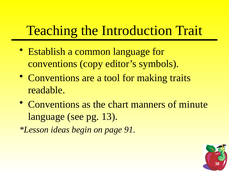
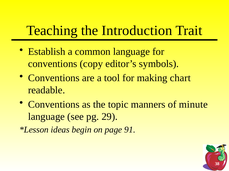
traits: traits -> chart (180, 78)
chart: chart -> topic (118, 105)
13: 13 -> 29 (110, 117)
